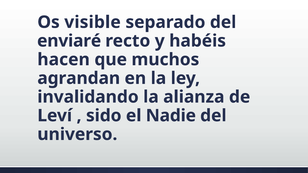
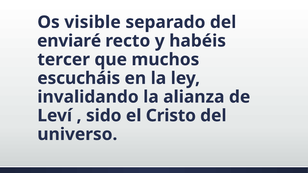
hacen: hacen -> tercer (64, 60)
agrandan: agrandan -> escucháis (79, 78)
Nadie: Nadie -> Cristo (171, 116)
